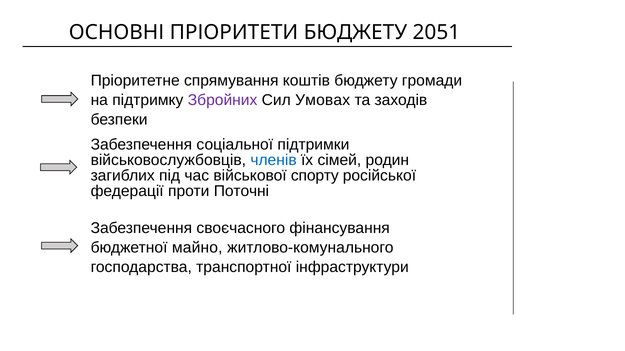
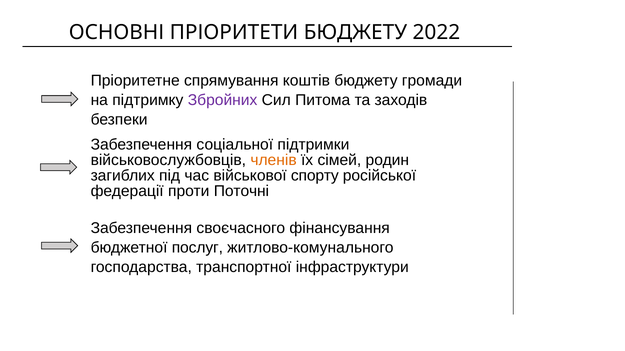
2051: 2051 -> 2022 (436, 32)
Умовах: Умовах -> Питома (323, 100)
членів colour: blue -> orange (274, 160)
майно: майно -> послуг (197, 248)
